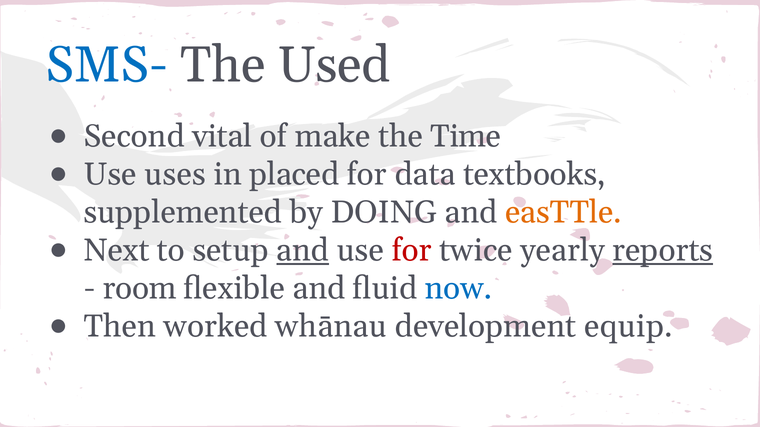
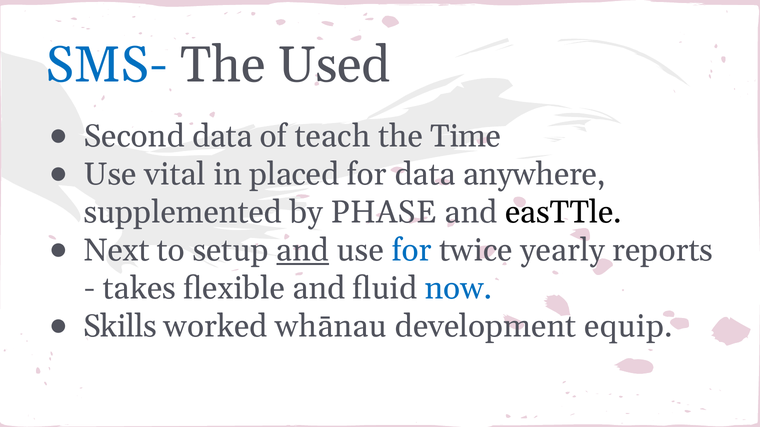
Second vital: vital -> data (222, 137)
make: make -> teach (333, 137)
uses: uses -> vital (175, 175)
textbooks: textbooks -> anywhere (534, 175)
DOING: DOING -> PHASE (384, 213)
easTTle colour: orange -> black (564, 213)
for colour: red -> blue (412, 251)
reports underline: present -> none (663, 251)
room: room -> takes (140, 289)
Then: Then -> Skills (120, 327)
